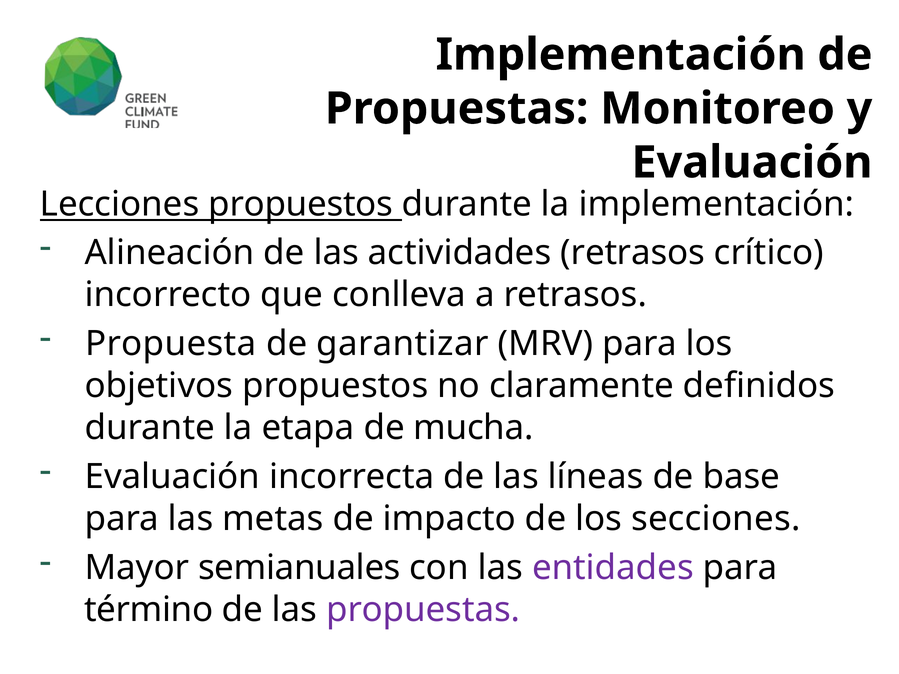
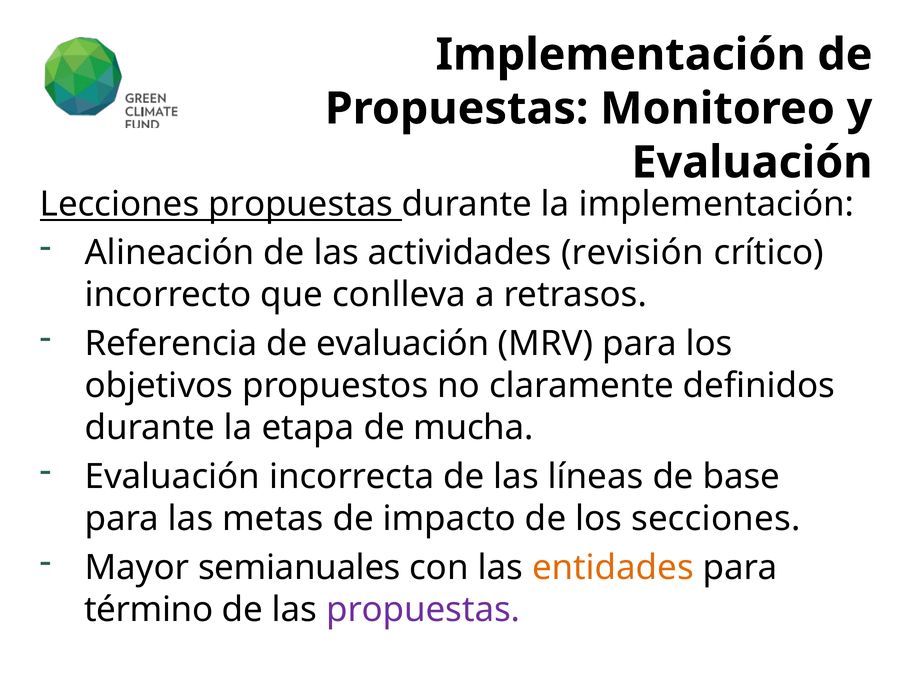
Lecciones propuestos: propuestos -> propuestas (301, 204)
actividades retrasos: retrasos -> revisión (632, 253)
Propuesta: Propuesta -> Referencia (171, 344)
de garantizar: garantizar -> evaluación (403, 344)
entidades colour: purple -> orange (613, 568)
